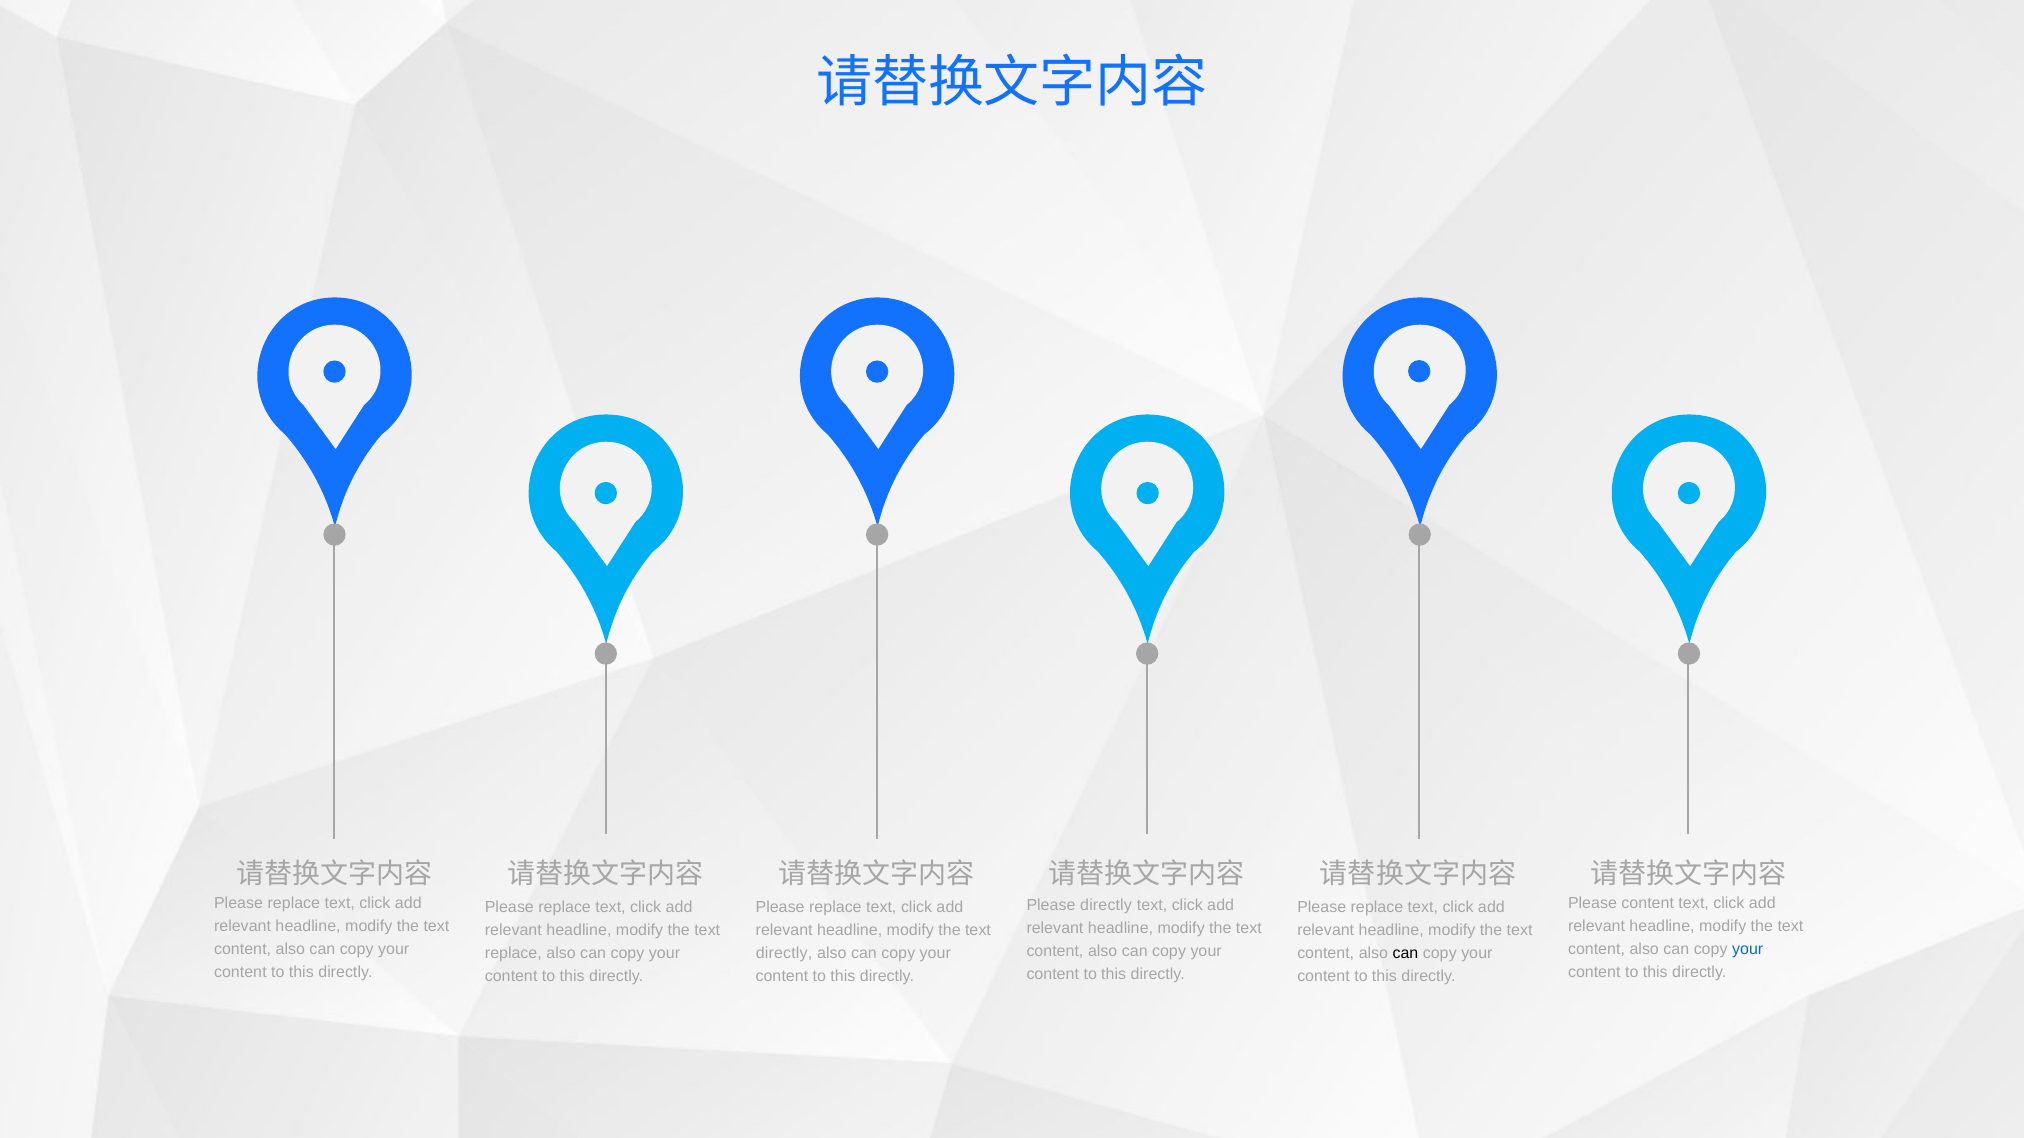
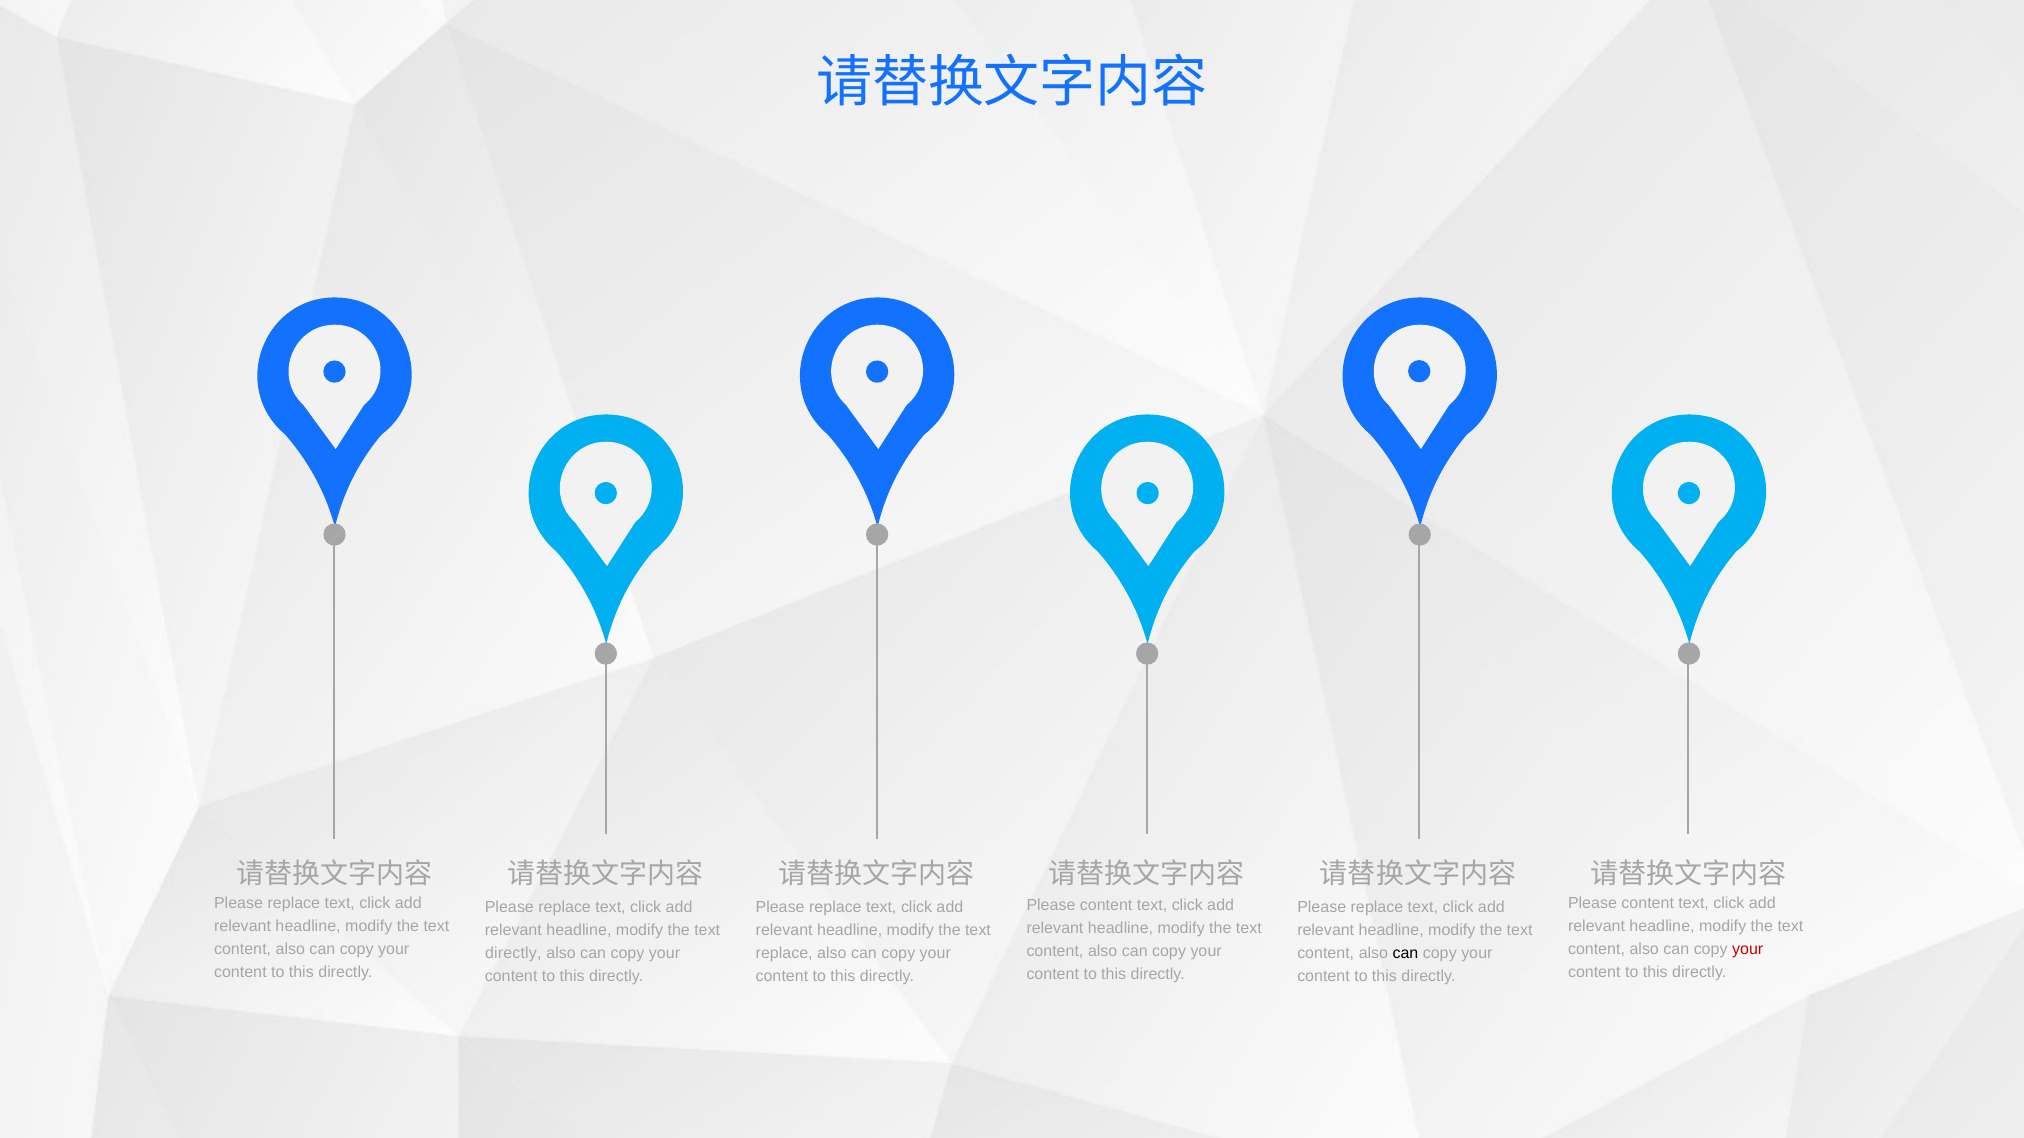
directly: directly -> content (1106, 906)
your colour: blue -> red (1748, 949)
replace: replace -> directly (513, 954)
directly: directly -> replace (784, 954)
